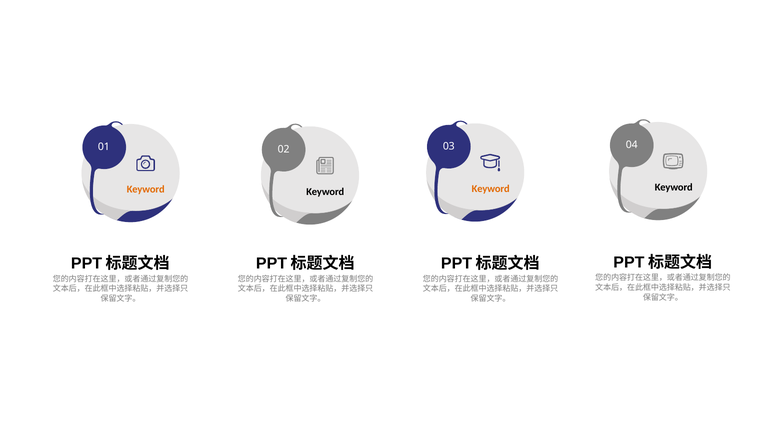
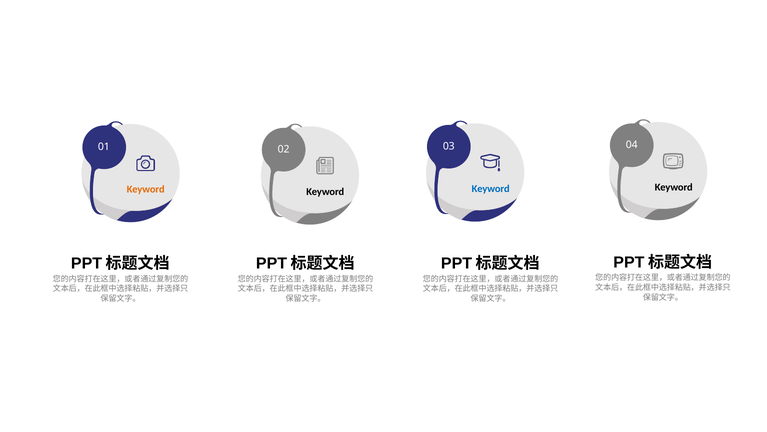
Keyword colour: orange -> blue (491, 188)
